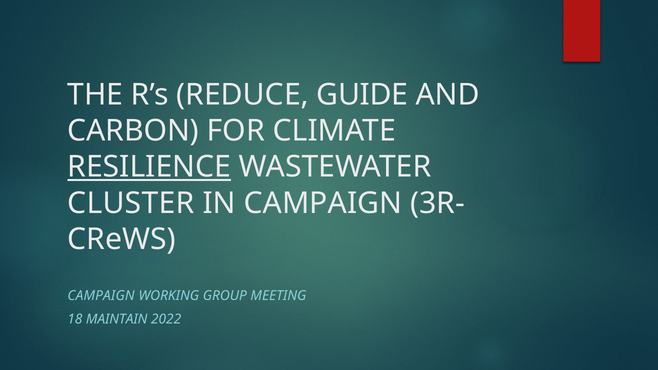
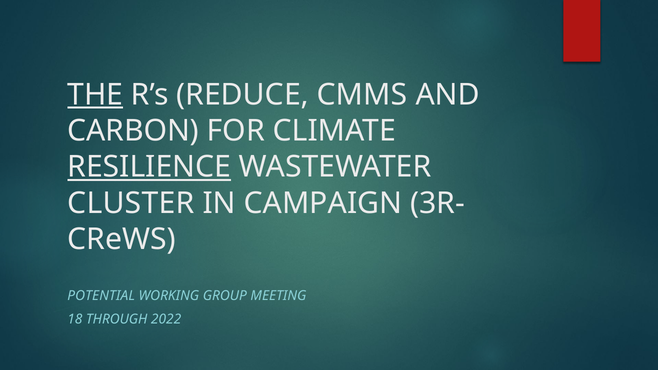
THE underline: none -> present (95, 95)
GUIDE: GUIDE -> CMMS (362, 95)
CAMPAIGN: CAMPAIGN -> POTENTIAL (101, 296)
MAINTAIN: MAINTAIN -> THROUGH (117, 319)
